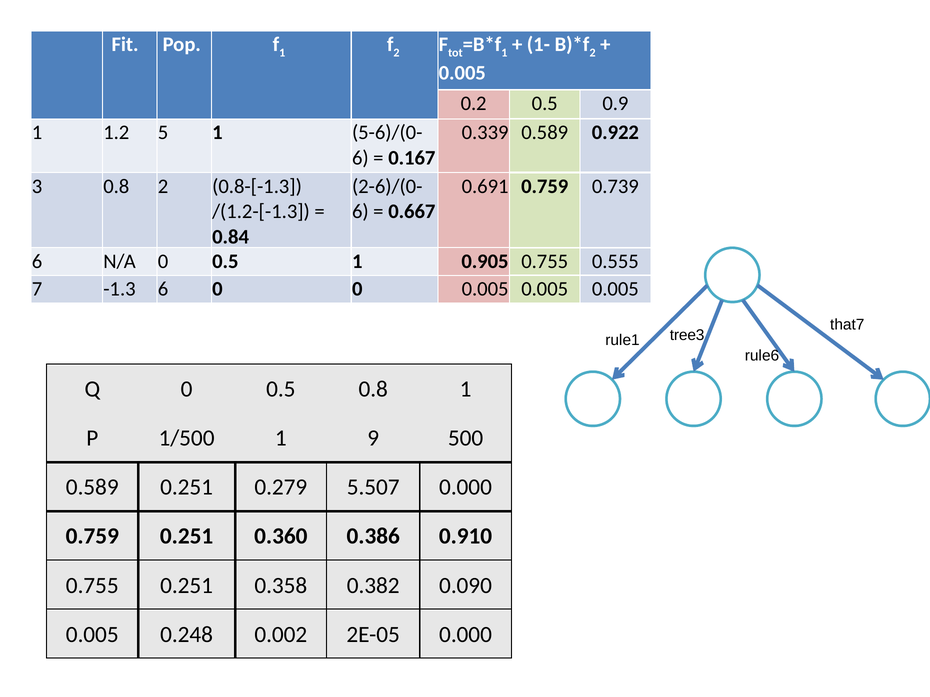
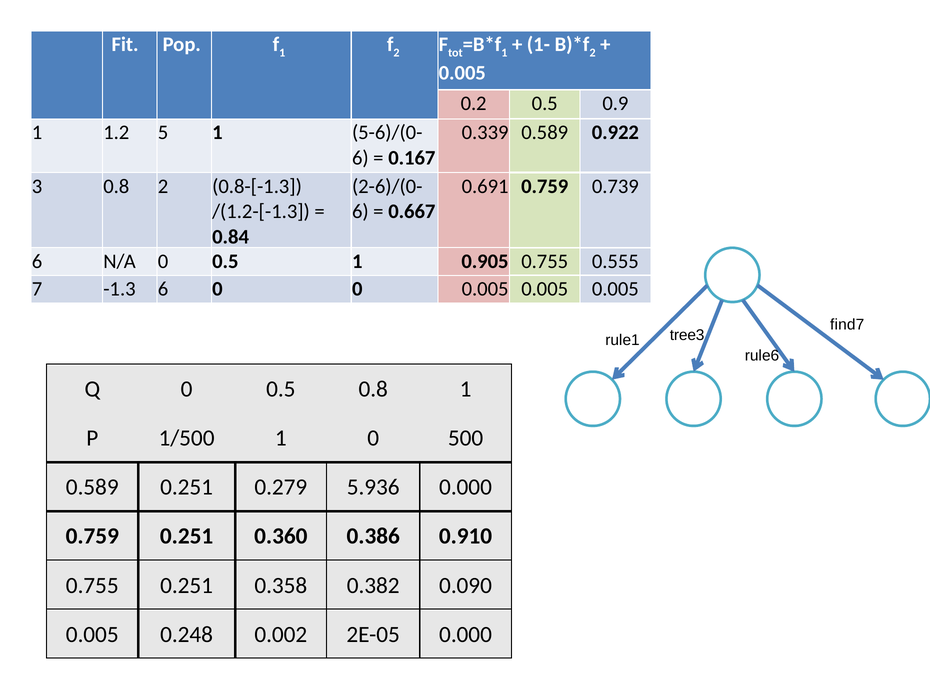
that7: that7 -> find7 (847, 325)
1 9: 9 -> 0 (373, 439)
5.507: 5.507 -> 5.936 (373, 488)
